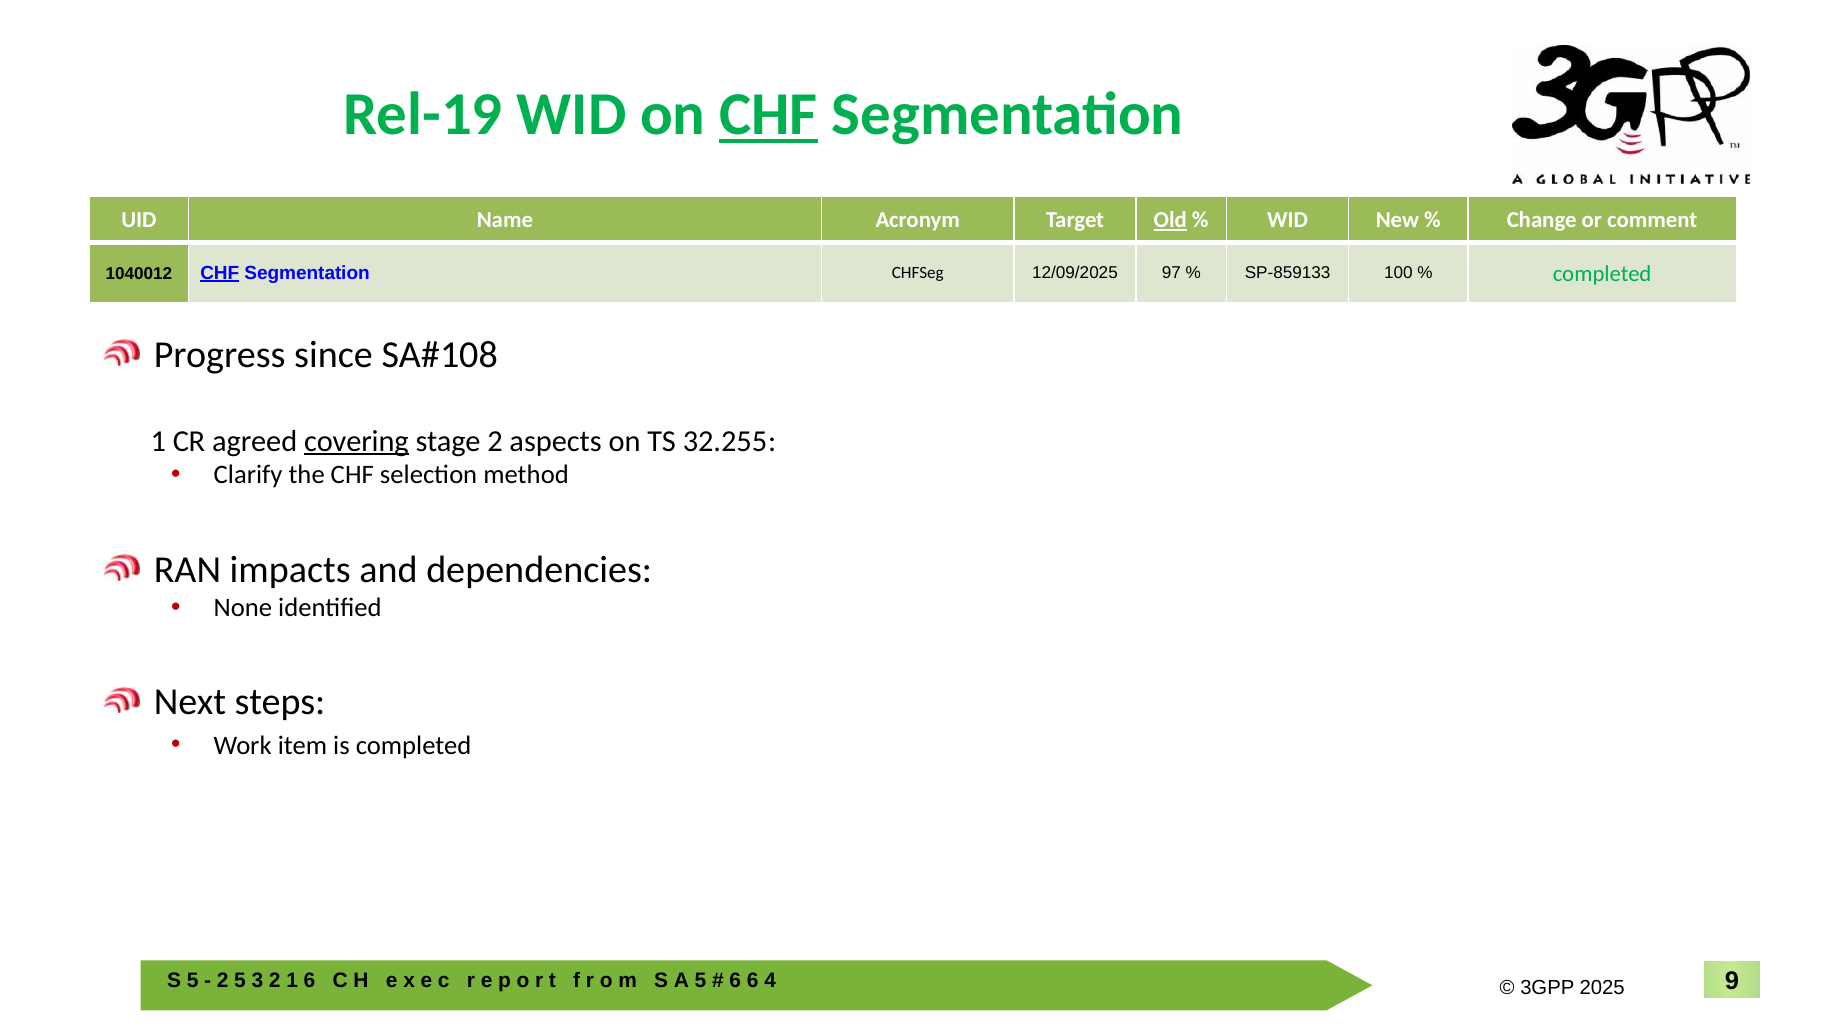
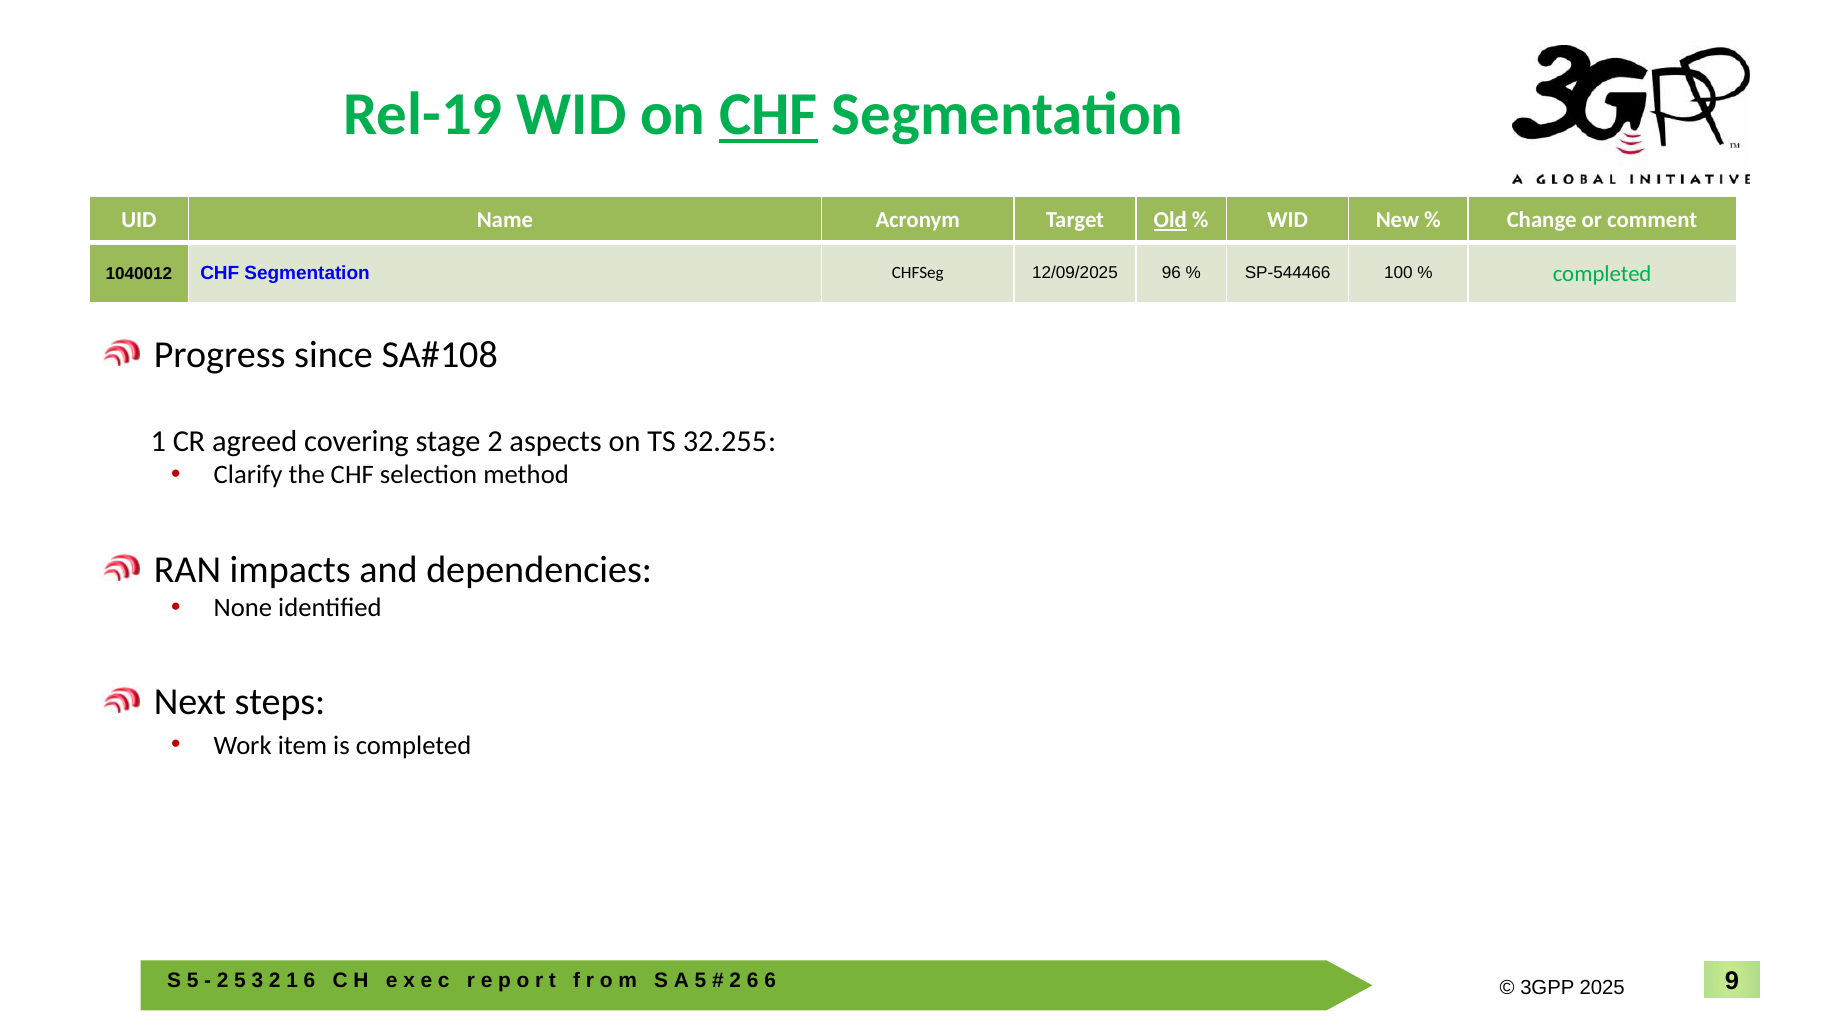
CHF underline: present -> none (220, 273)
97: 97 -> 96 (1171, 273)
SP-859133: SP-859133 -> SP-544466 (1288, 273)
covering underline: present -> none (356, 441)
6: 6 -> 2 (735, 981)
4: 4 -> 6 (770, 981)
